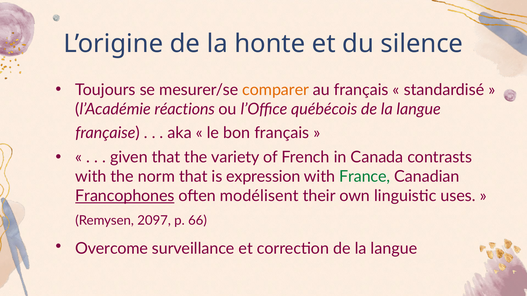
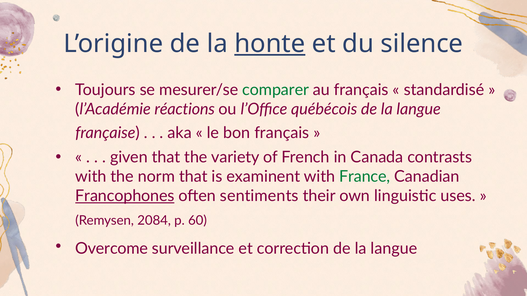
honte underline: none -> present (270, 44)
comparer colour: orange -> green (276, 90)
expression: expression -> examinent (263, 177)
modélisent: modélisent -> sentiments (259, 196)
2097: 2097 -> 2084 (154, 221)
66: 66 -> 60 (197, 221)
